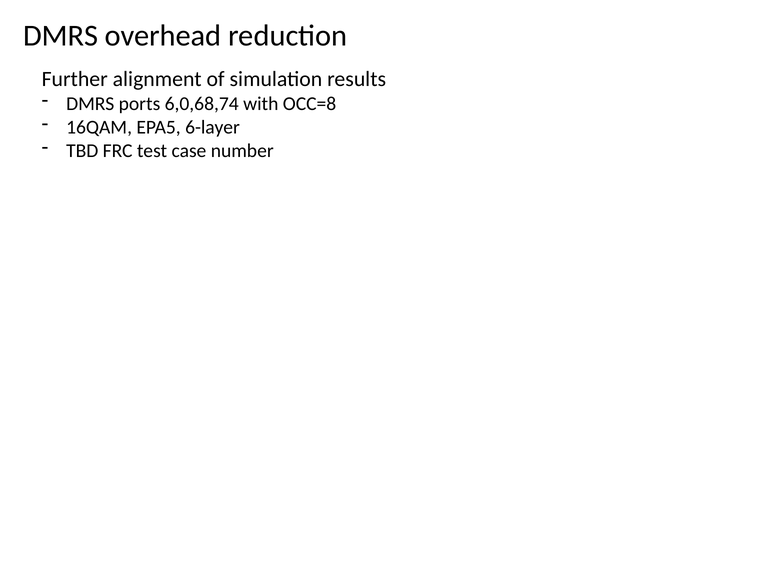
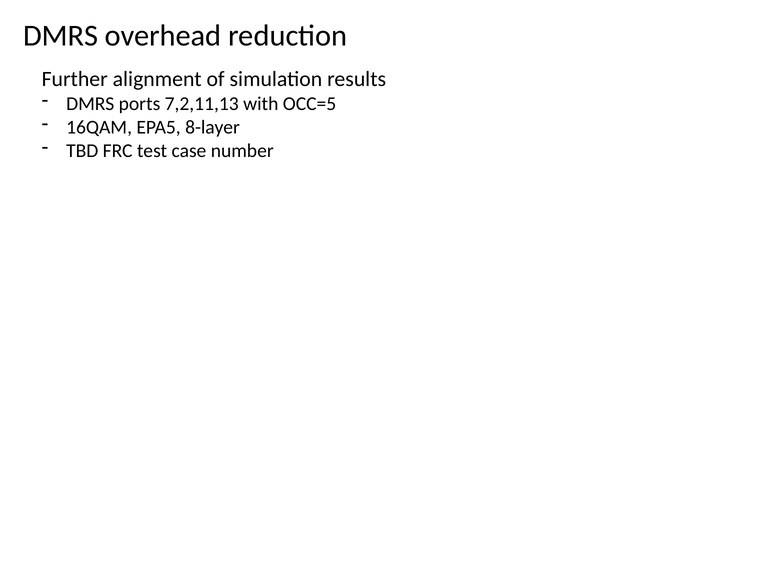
6,0,68,74: 6,0,68,74 -> 7,2,11,13 (202, 104)
OCC=8: OCC=8 -> OCC=5 (310, 104)
6-layer: 6-layer -> 8-layer (213, 127)
